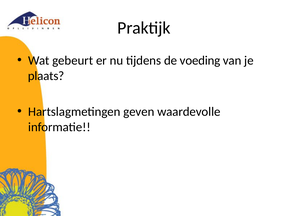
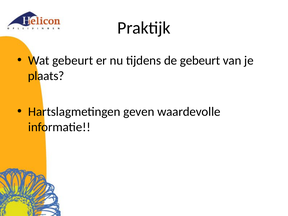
de voeding: voeding -> gebeurt (200, 60)
